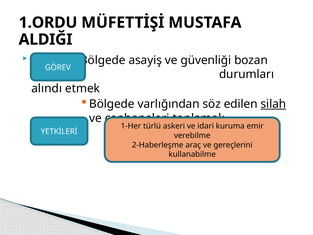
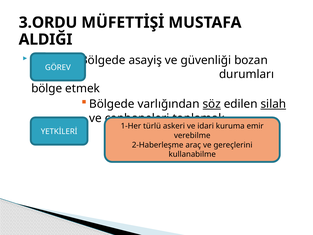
1.ORDU: 1.ORDU -> 3.ORDU (48, 23)
alındı: alındı -> bölge (47, 88)
söz underline: none -> present (212, 104)
